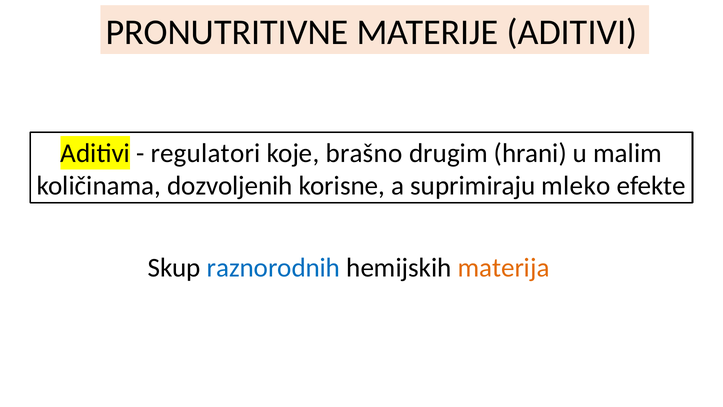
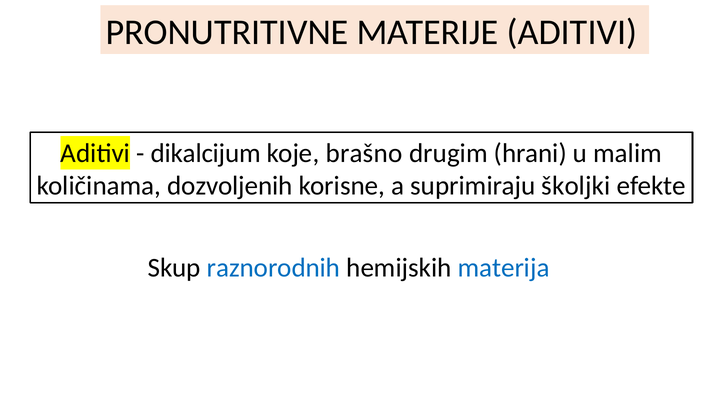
regulatori: regulatori -> dikalcijum (206, 153)
mleko: mleko -> školjki (576, 186)
materija colour: orange -> blue (504, 268)
